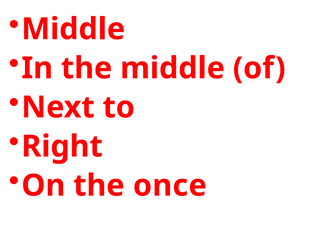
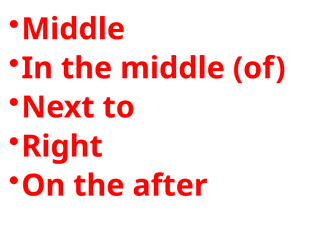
once: once -> after (170, 185)
